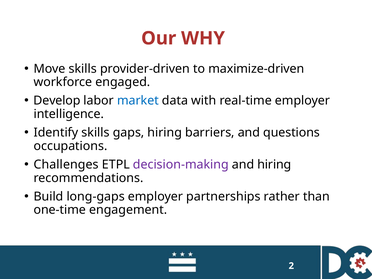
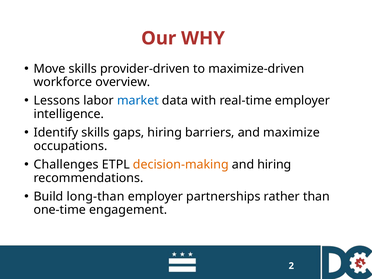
engaged: engaged -> overview (123, 82)
Develop: Develop -> Lessons (57, 101)
questions: questions -> maximize (292, 133)
decision-making colour: purple -> orange (181, 165)
long-gaps: long-gaps -> long-than (96, 196)
